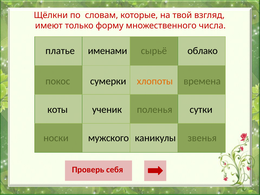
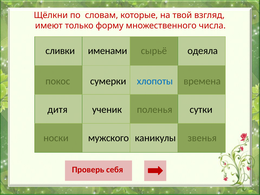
платье: платье -> сливки (60, 51)
облако: облако -> одеяла (203, 51)
хлопоты colour: orange -> blue (155, 81)
коты: коты -> дитя (57, 110)
